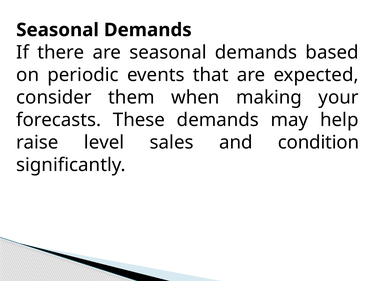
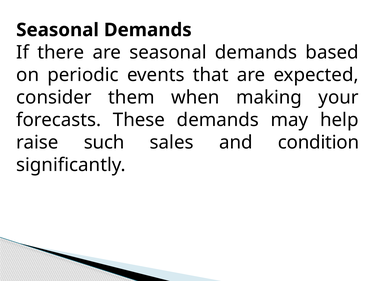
level: level -> such (104, 143)
